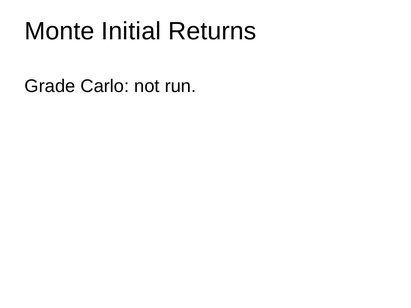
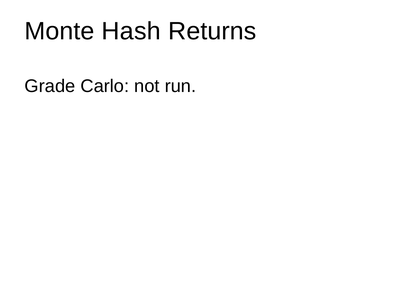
Initial: Initial -> Hash (131, 31)
